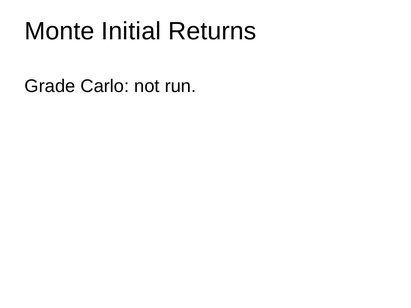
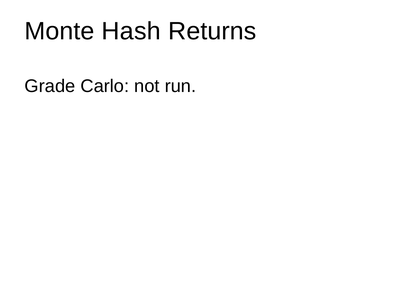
Initial: Initial -> Hash (131, 31)
